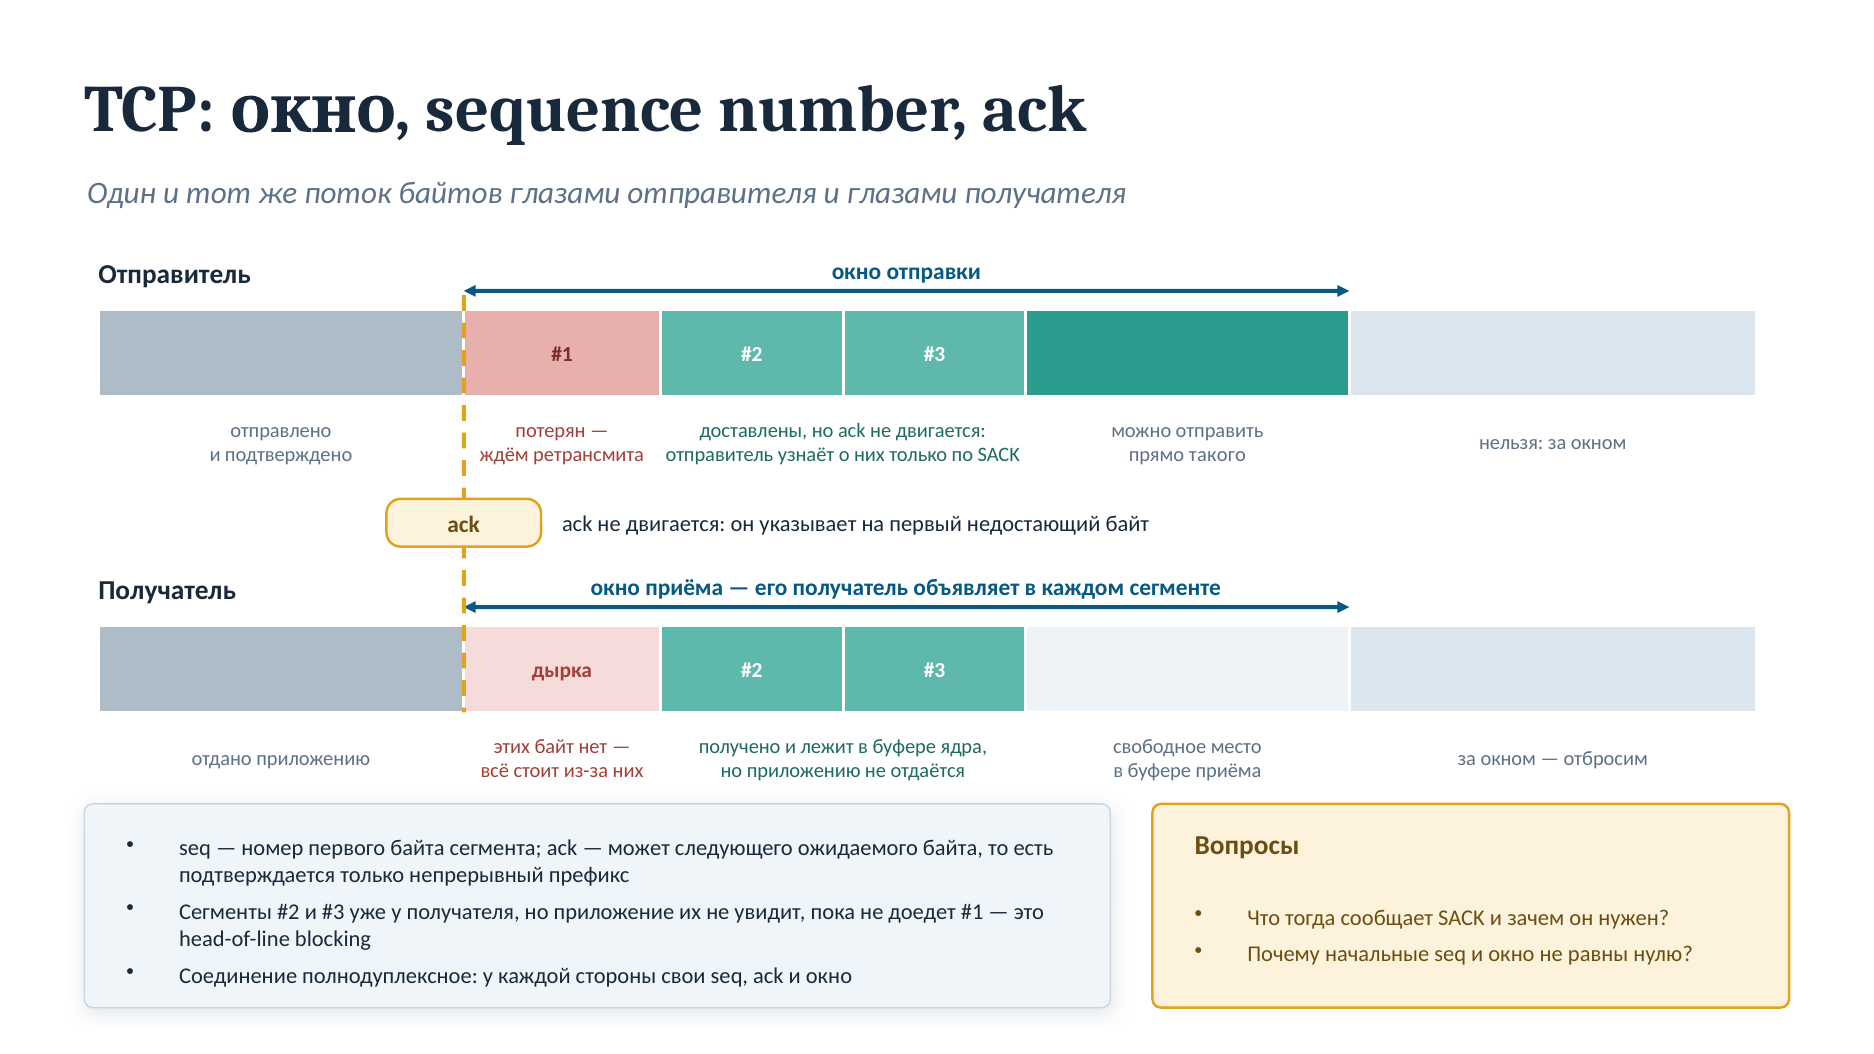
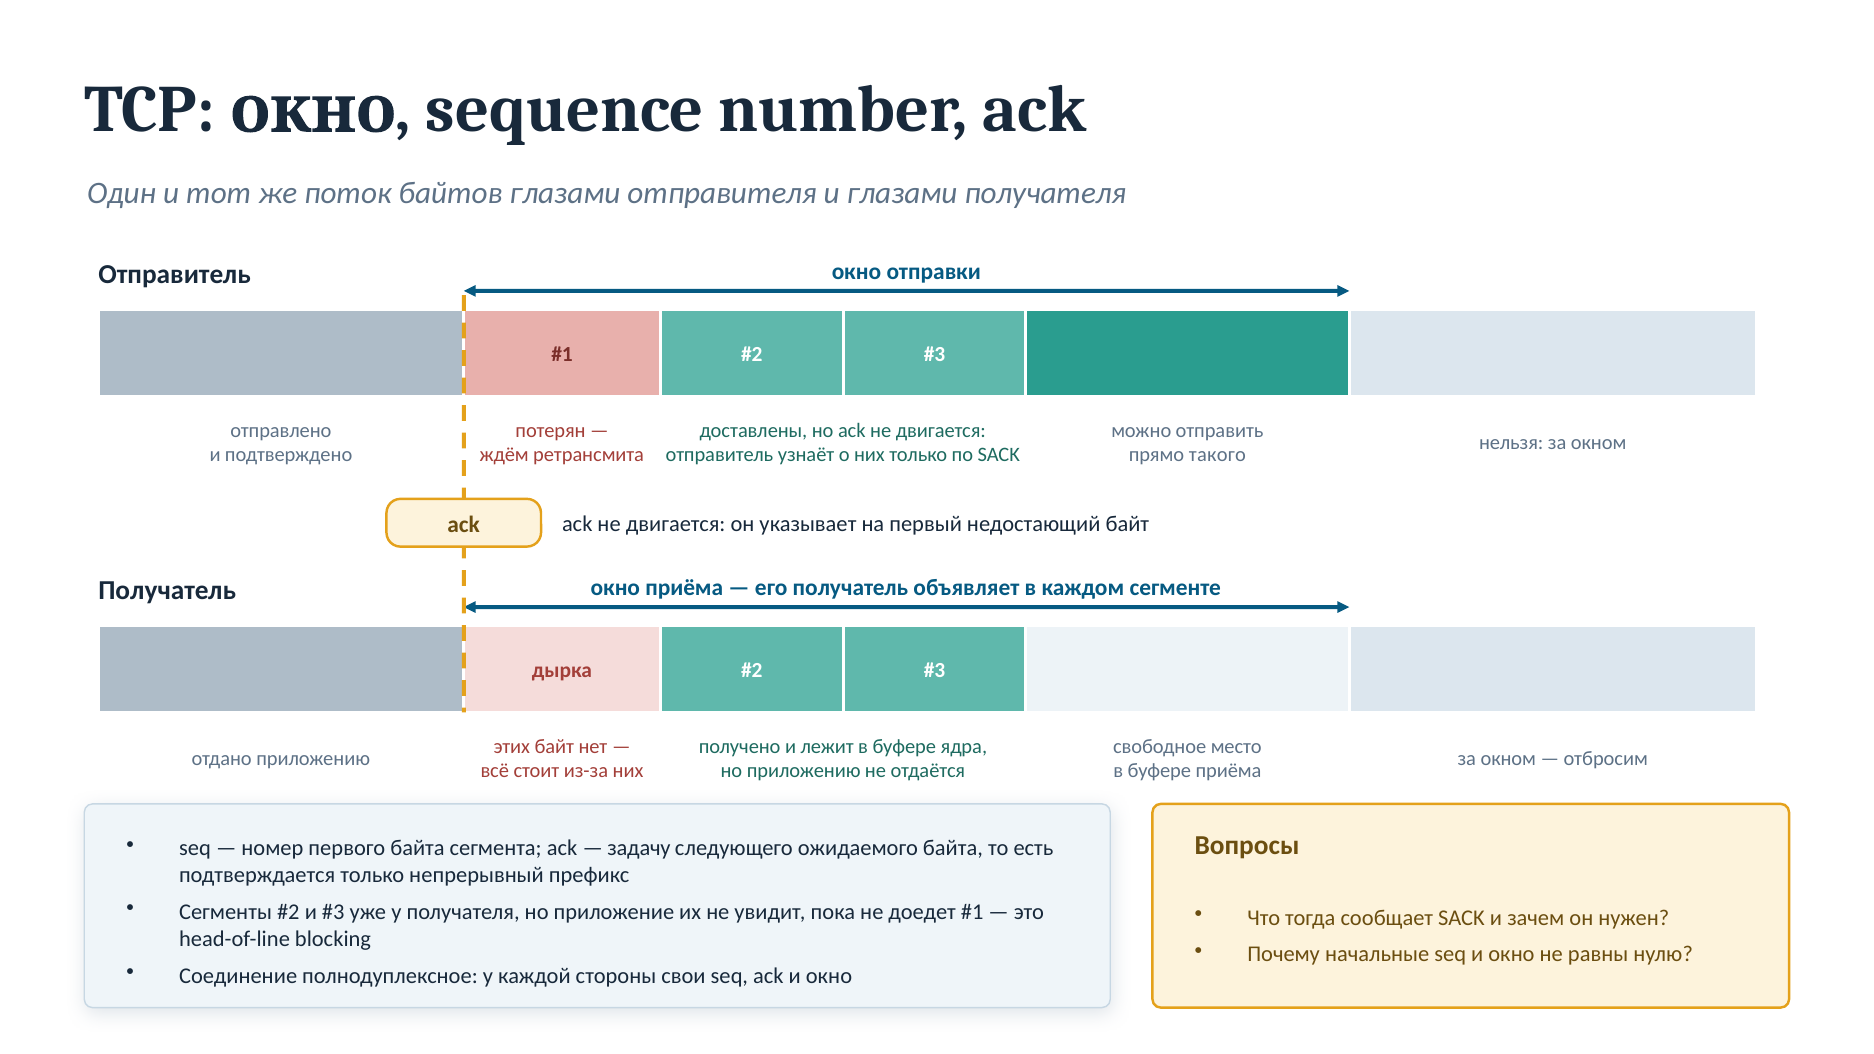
может: может -> задачу (639, 849)
